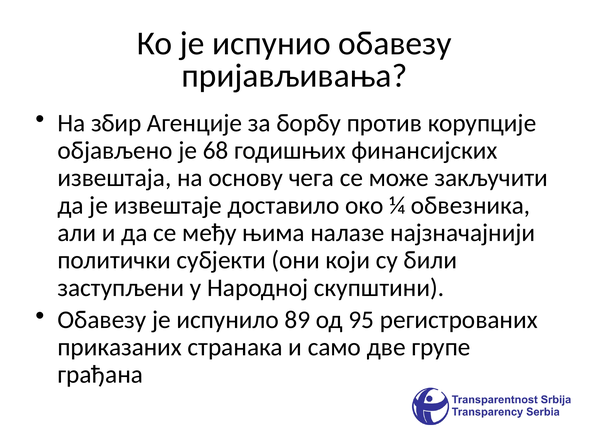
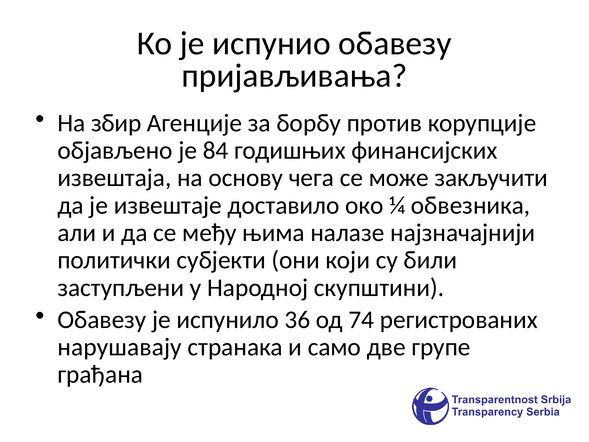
68: 68 -> 84 (216, 150)
89: 89 -> 36 (297, 320)
95: 95 -> 74 (361, 320)
приказаних: приказаних -> нарушавају (120, 347)
